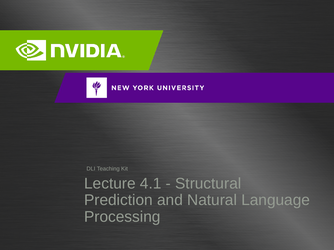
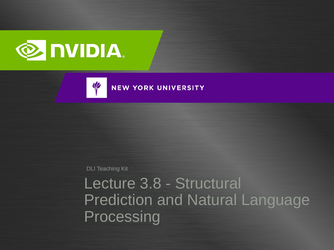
4.1: 4.1 -> 3.8 (151, 184)
